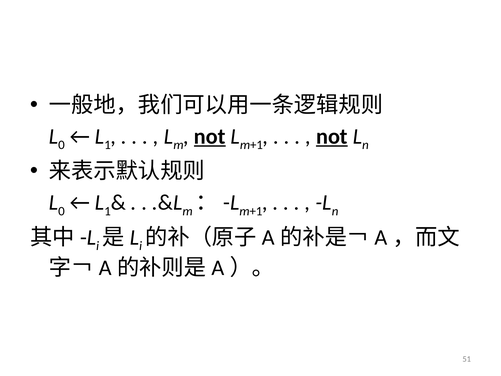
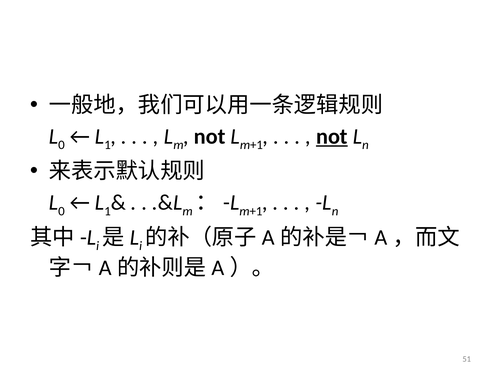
not underline: present -> none (210, 136)
